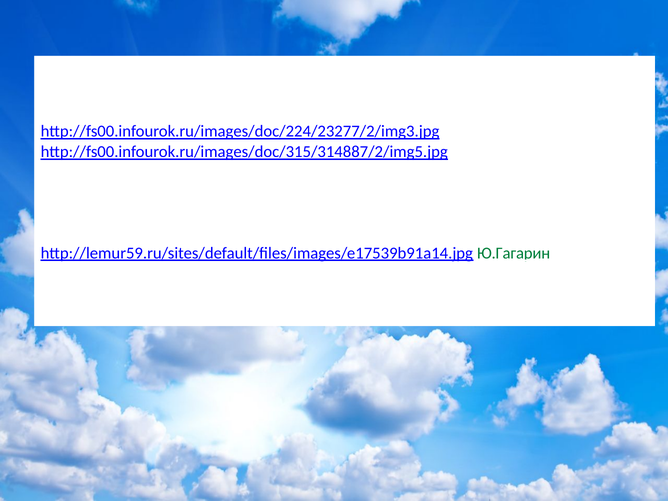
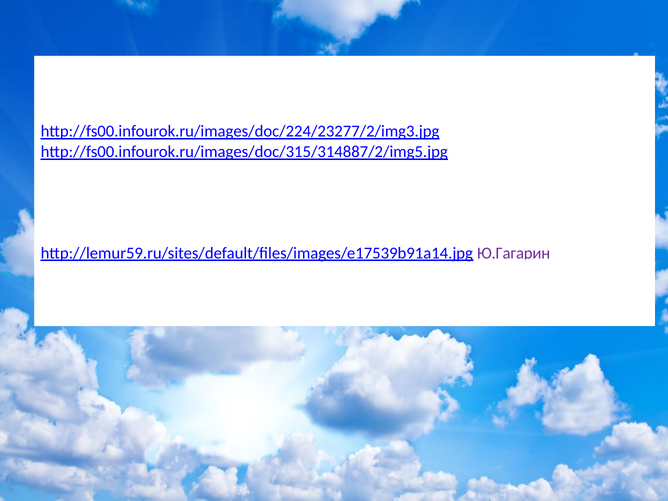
Ю.Гагарин colour: green -> purple (514, 253)
